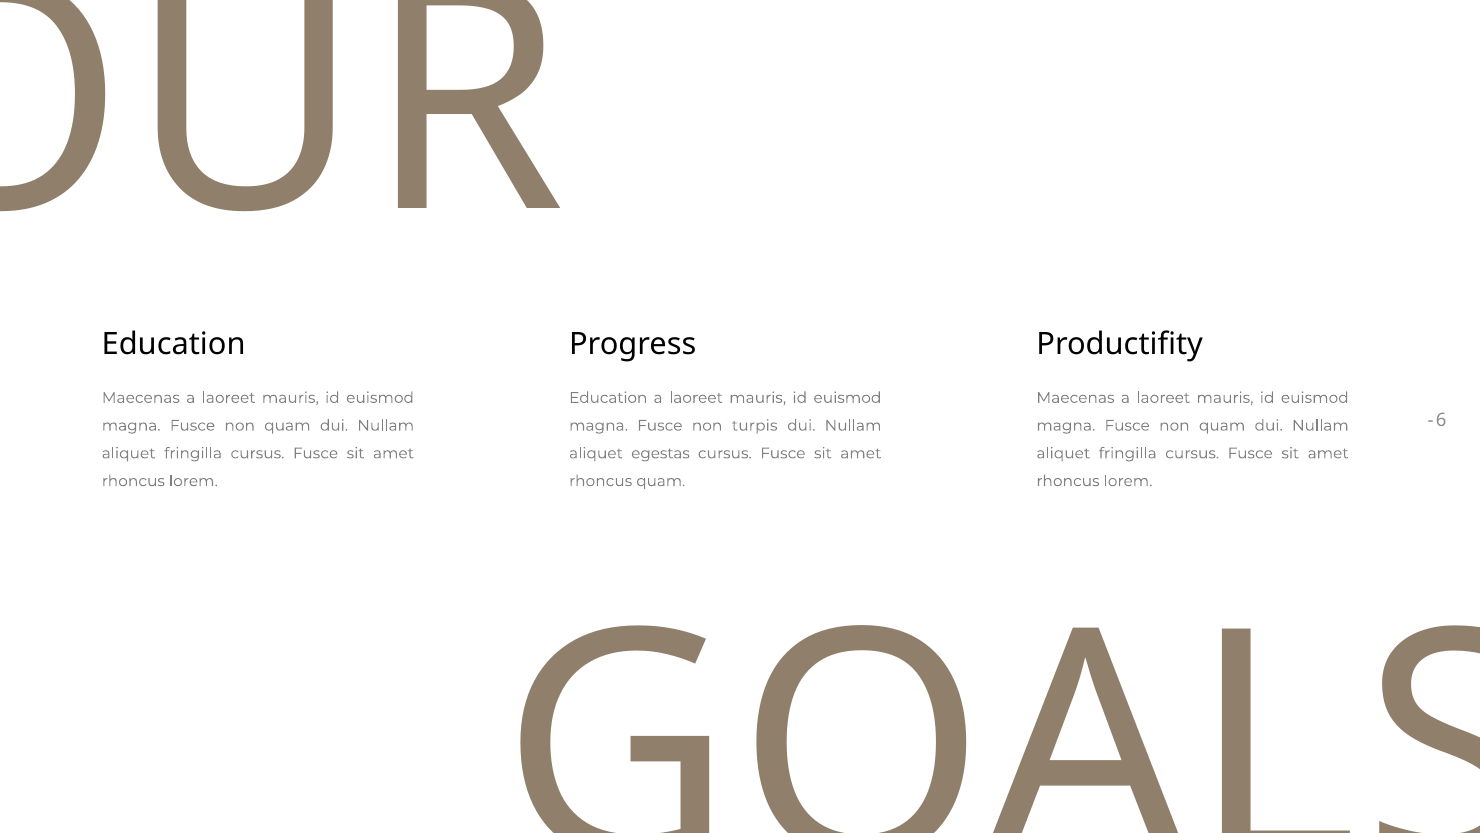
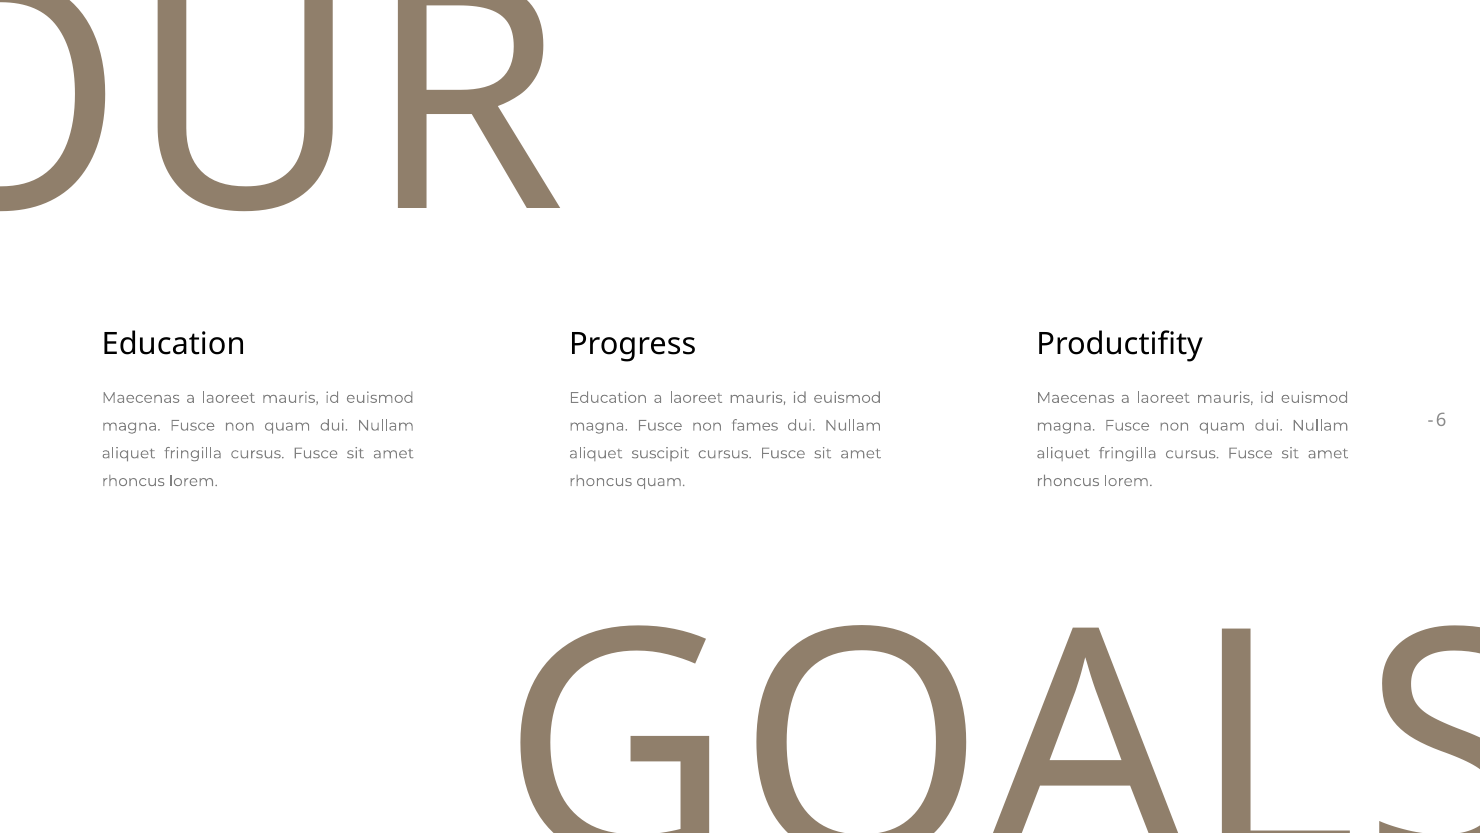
turpis: turpis -> fames (755, 425)
egestas: egestas -> suscipit (660, 453)
